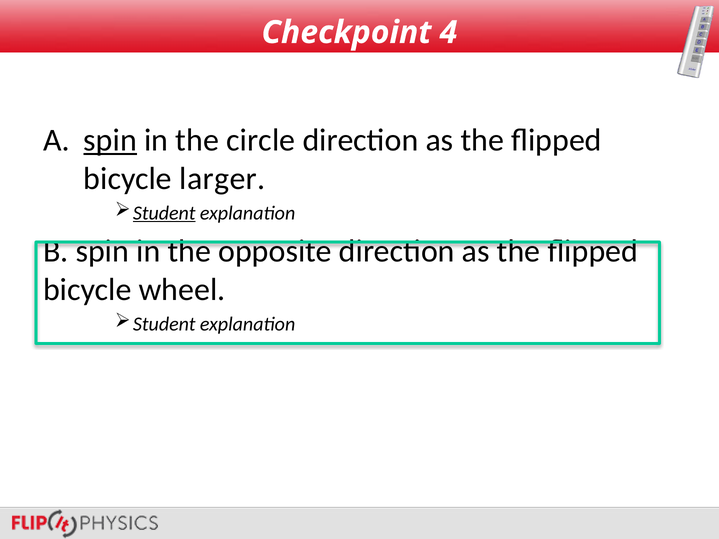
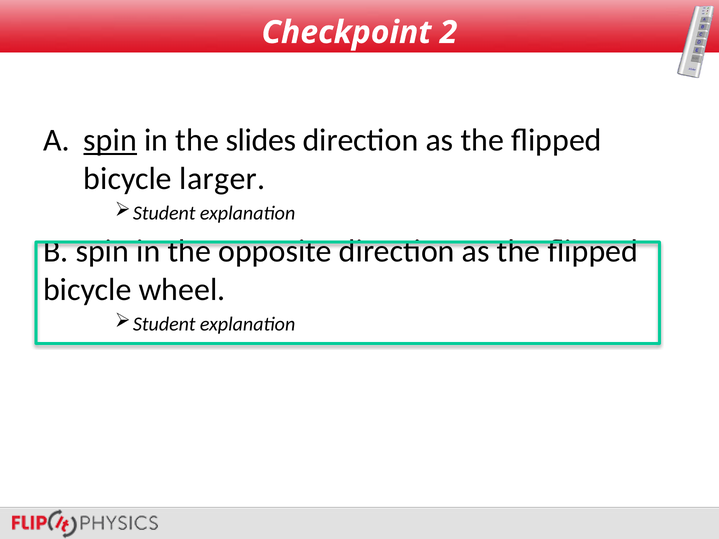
4: 4 -> 2 (449, 32)
circle: circle -> slides (261, 140)
Student underline: present -> none (164, 213)
